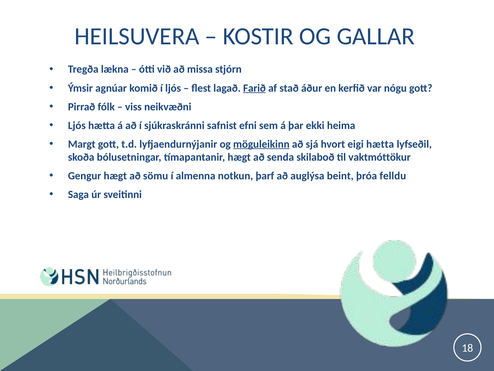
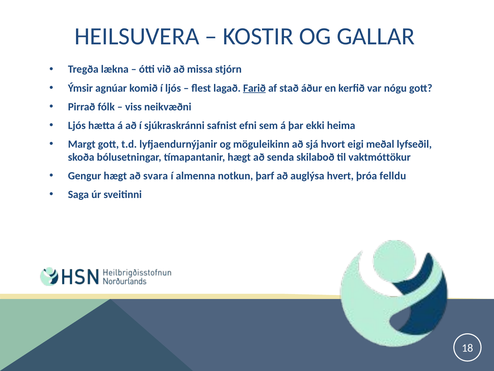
möguleikinn underline: present -> none (261, 144)
eigi hætta: hætta -> meðal (380, 144)
sömu: sömu -> svara (156, 176)
beint: beint -> hvert (340, 176)
